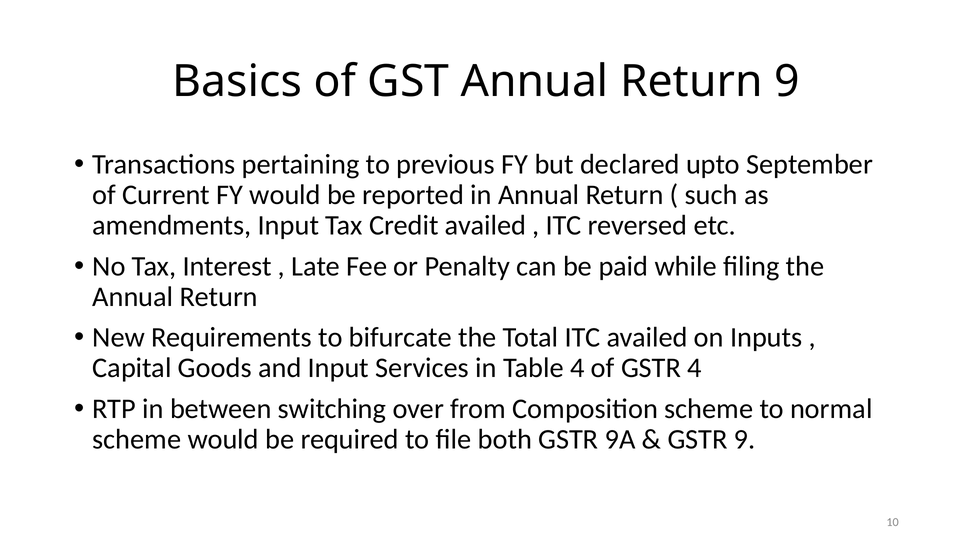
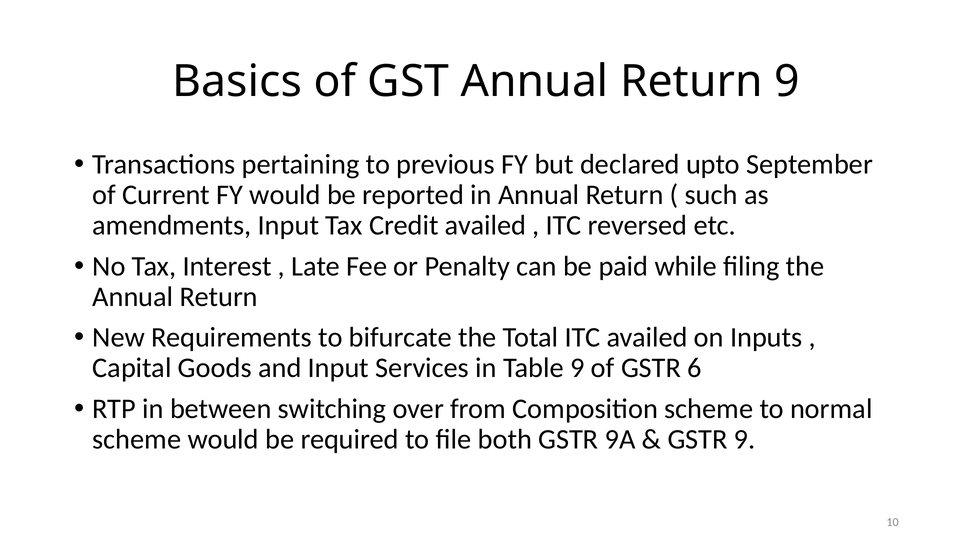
Table 4: 4 -> 9 (577, 368)
GSTR 4: 4 -> 6 (694, 368)
